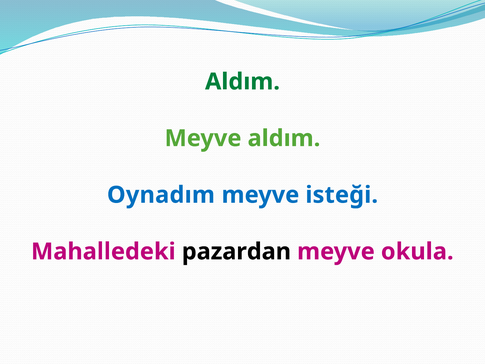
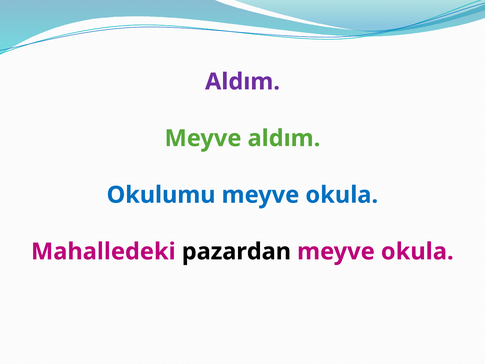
Aldım colour: green -> purple (242, 82)
Oynadım: Oynadım -> Okulumu (161, 195)
isteği: isteği -> okula (342, 195)
